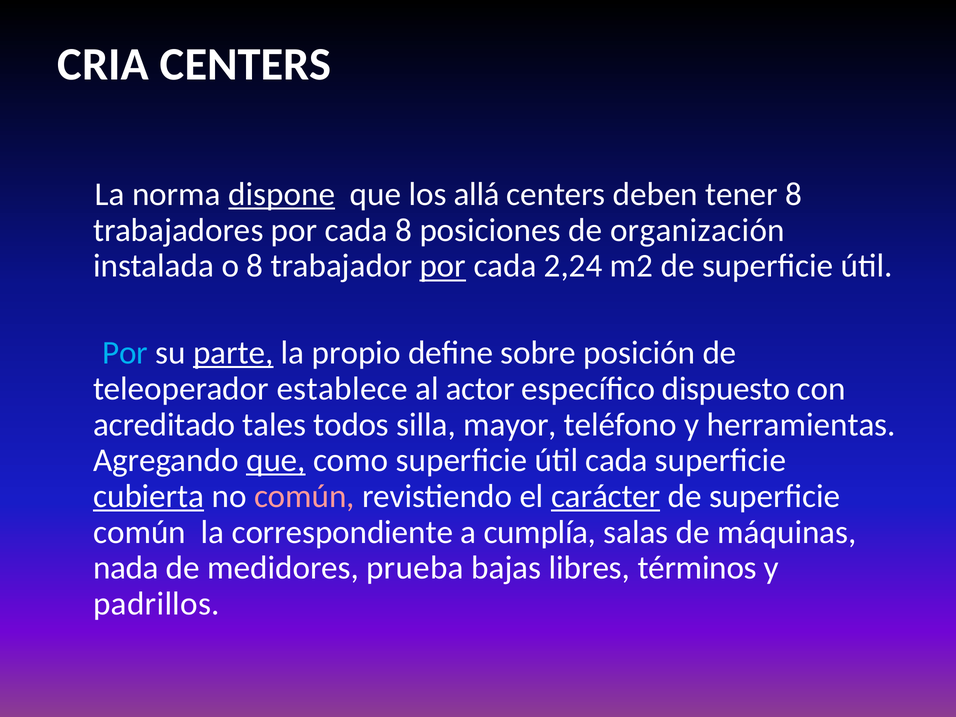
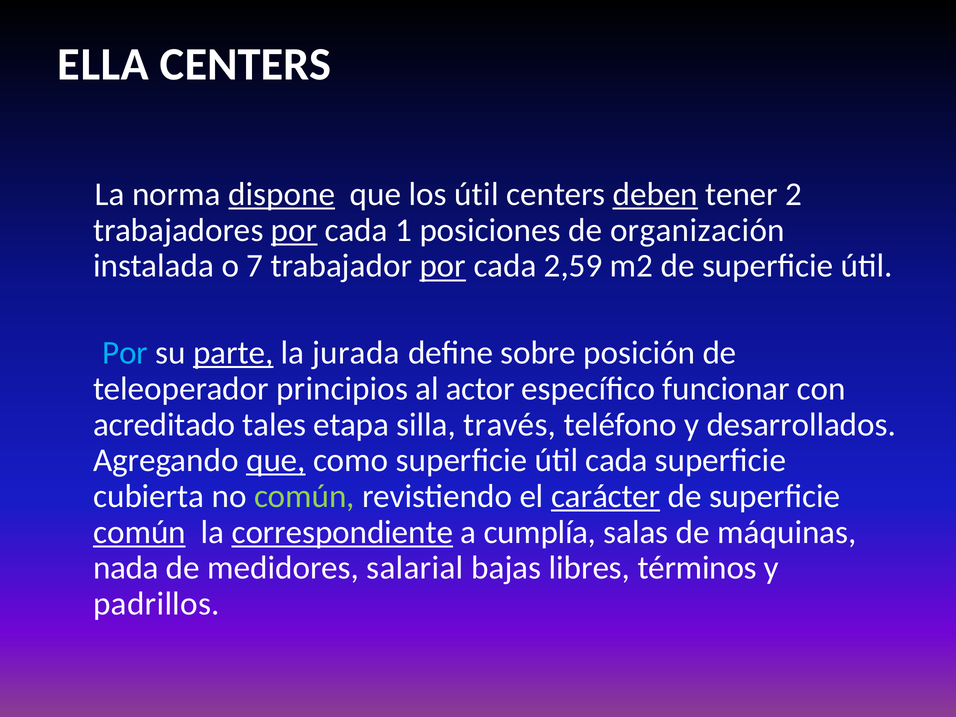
CRIA: CRIA -> ELLA (103, 65)
los allá: allá -> útil (476, 194)
deben underline: none -> present (655, 194)
tener 8: 8 -> 2 (794, 194)
por underline: none -> present (294, 230)
cada 8: 8 -> 1 (404, 230)
o 8: 8 -> 7 (255, 266)
2,24: 2,24 -> 2,59 (573, 266)
propio: propio -> jurada (356, 353)
establece: establece -> principios (342, 389)
dispuesto: dispuesto -> funcionar (726, 389)
todos: todos -> etapa (351, 425)
mayor: mayor -> través (510, 425)
herramientas: herramientas -> desarrollados (801, 425)
cubierta underline: present -> none (149, 496)
común colour: pink -> light green (304, 496)
común underline: none -> present (140, 532)
correspondiente underline: none -> present (342, 532)
prueba: prueba -> salarial (415, 568)
